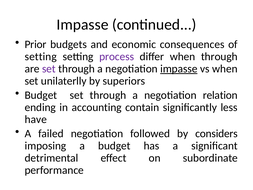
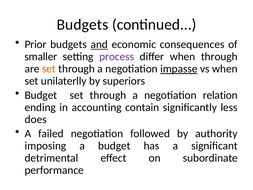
Impasse: Impasse -> Budgets (82, 24)
and underline: none -> present (99, 44)
setting: setting -> smaller (41, 57)
set colour: purple -> orange (49, 69)
have: have -> does (36, 119)
considers: considers -> authority (216, 133)
